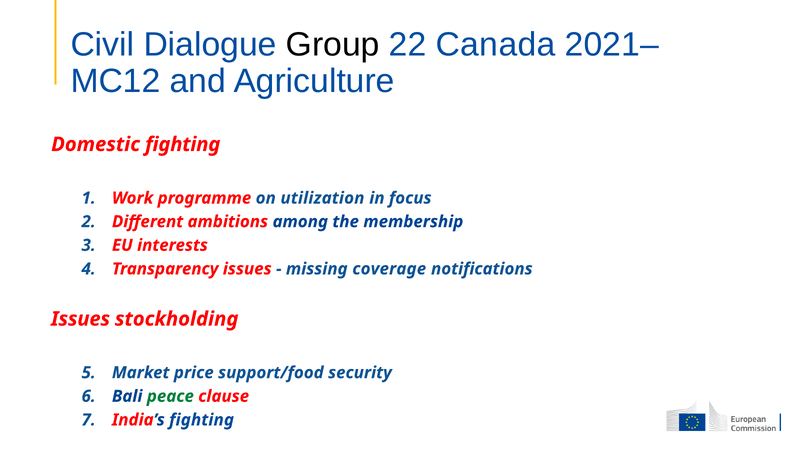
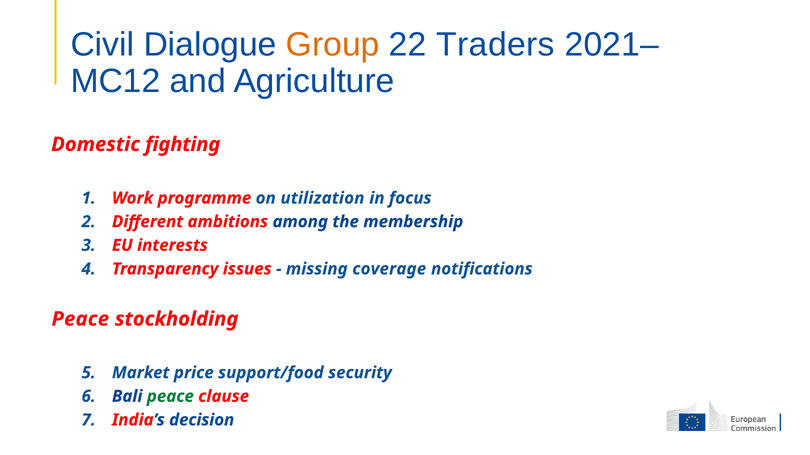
Group colour: black -> orange (333, 45)
Canada: Canada -> Traders (496, 45)
Issues: Issues -> Peace (80, 319)
India’s fighting: fighting -> decision (202, 420)
